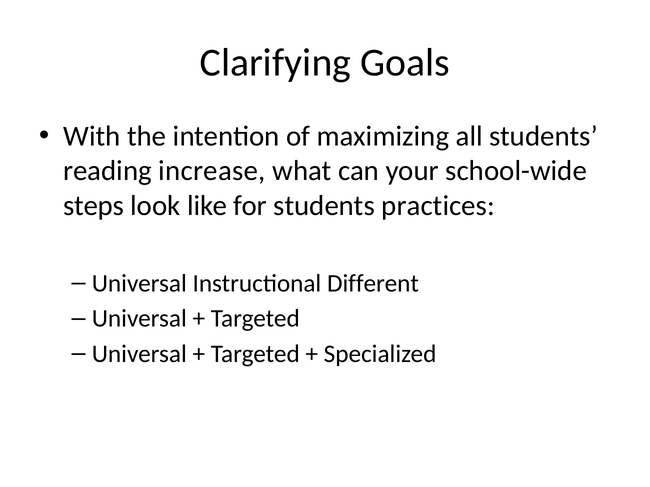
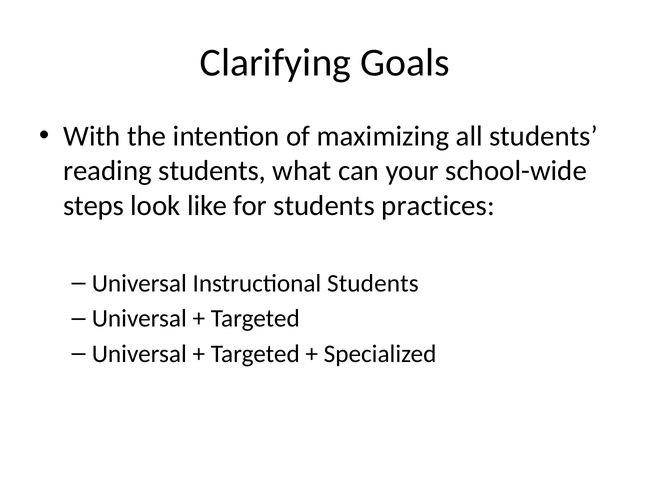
reading increase: increase -> students (212, 171)
Instructional Different: Different -> Students (373, 284)
